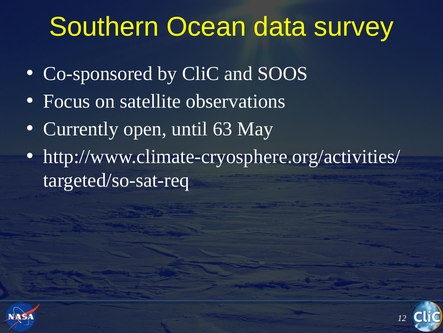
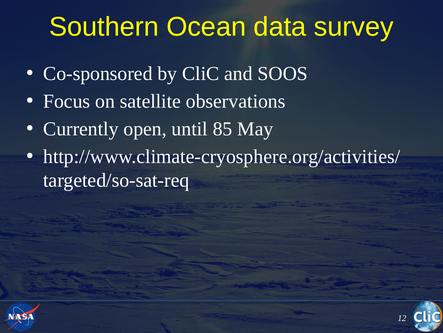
63: 63 -> 85 (223, 129)
